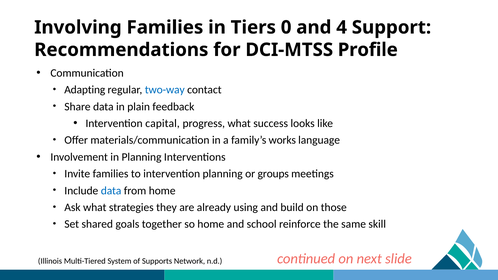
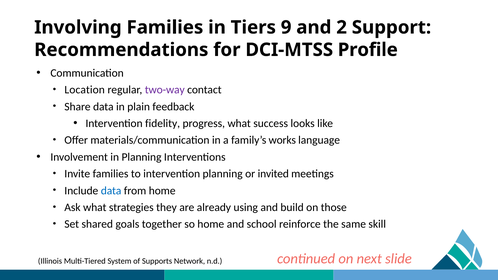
0: 0 -> 9 (286, 27)
4: 4 -> 2 (342, 27)
Adapting: Adapting -> Location (85, 90)
two-way colour: blue -> purple (165, 90)
capital: capital -> fidelity (163, 123)
groups: groups -> invited (273, 174)
